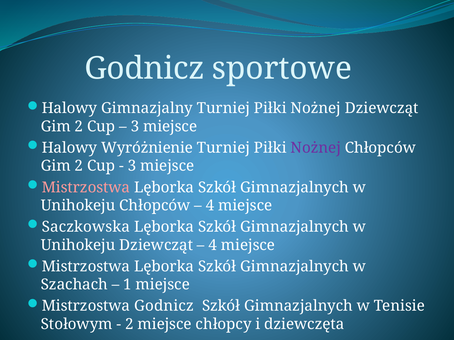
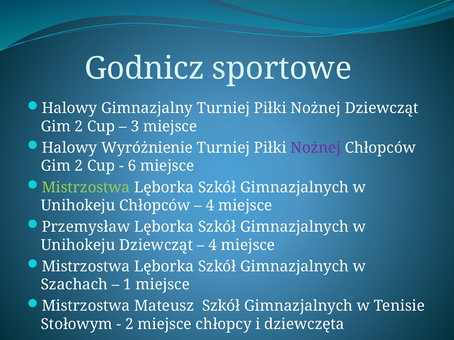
3: 3 -> 6 (132, 166)
Mistrzostwa colour: pink -> light green (86, 188)
Saczkowska: Saczkowska -> Przemysław (86, 227)
Mistrzostwa Godnicz: Godnicz -> Mateusz (164, 306)
